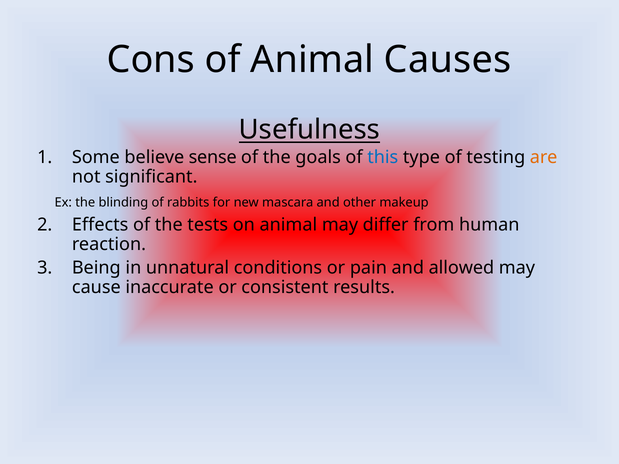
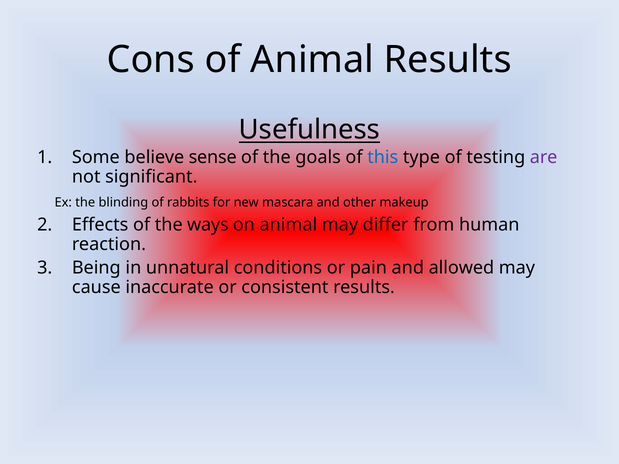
Animal Causes: Causes -> Results (448, 60)
are colour: orange -> purple (544, 158)
tests: tests -> ways (208, 225)
